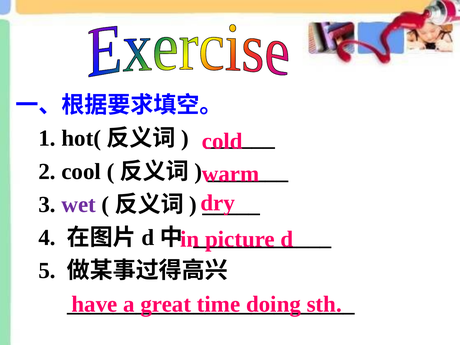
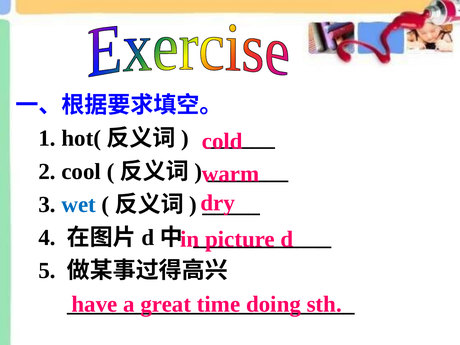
wet colour: purple -> blue (79, 205)
